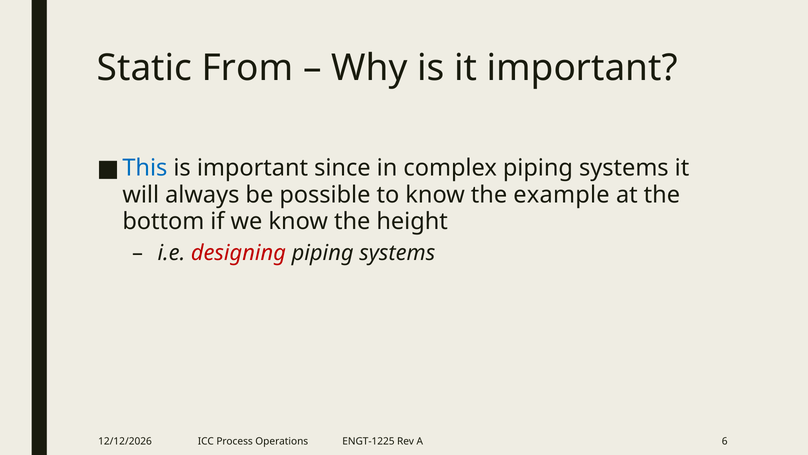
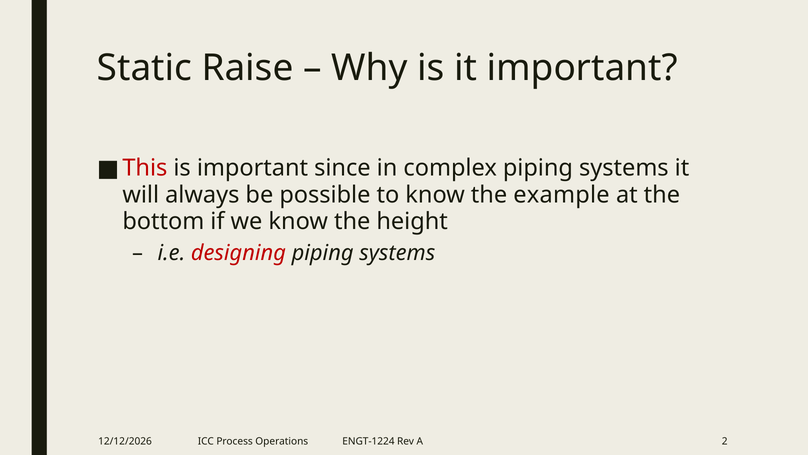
From: From -> Raise (248, 68)
This colour: blue -> red (145, 168)
ENGT-1225: ENGT-1225 -> ENGT-1224 (368, 441)
6: 6 -> 2 (725, 441)
